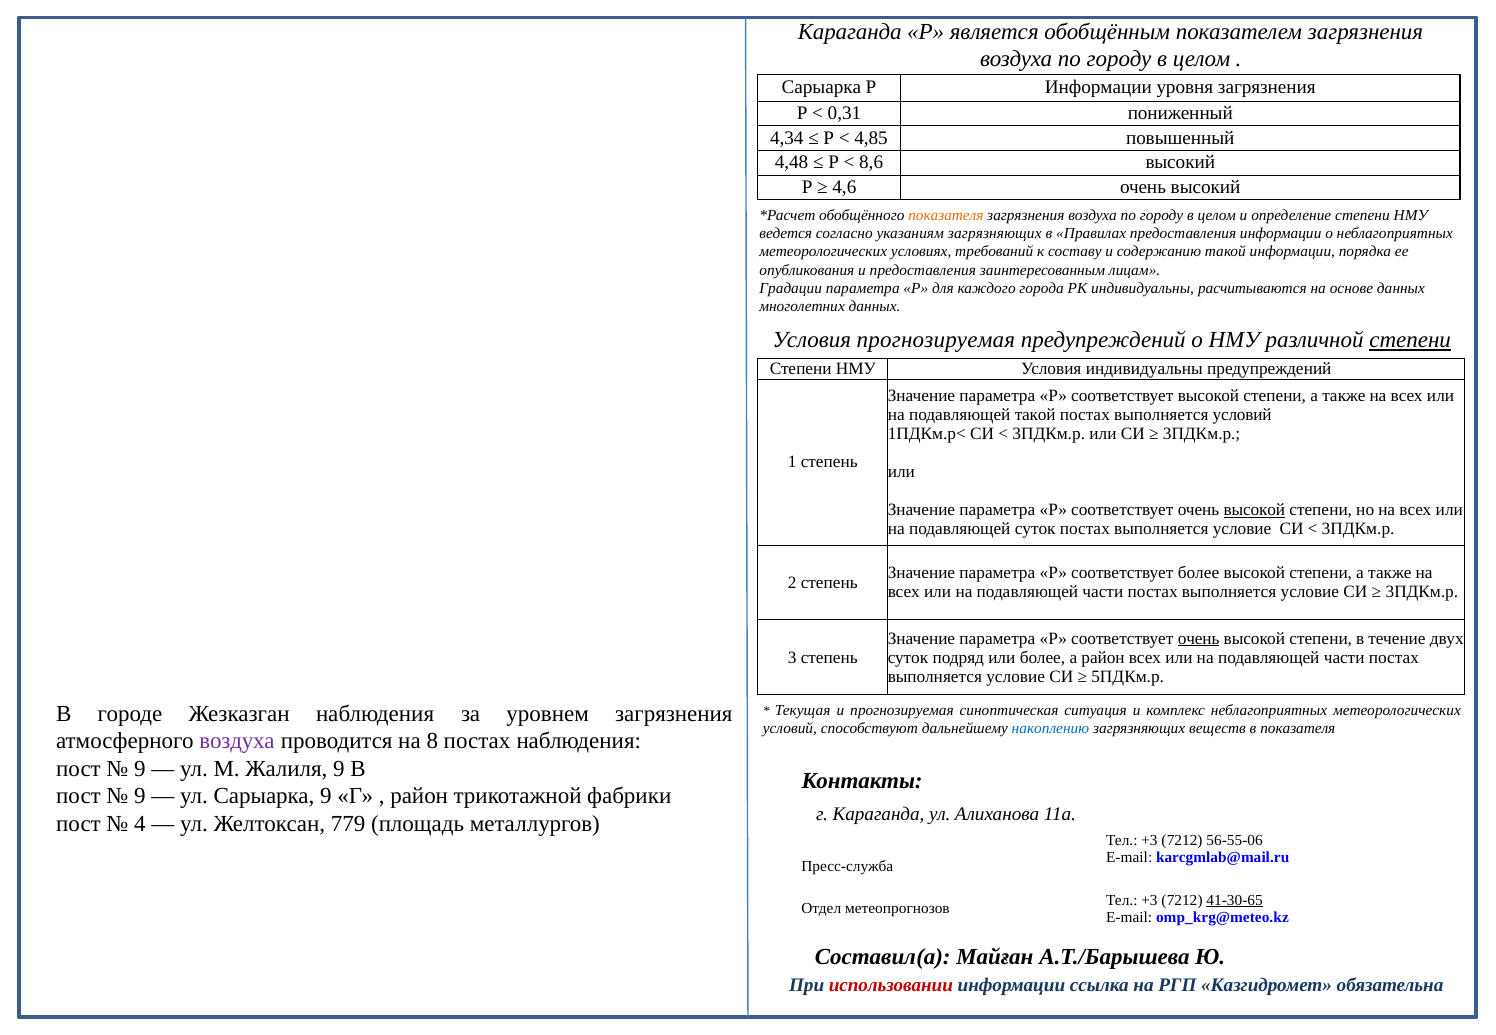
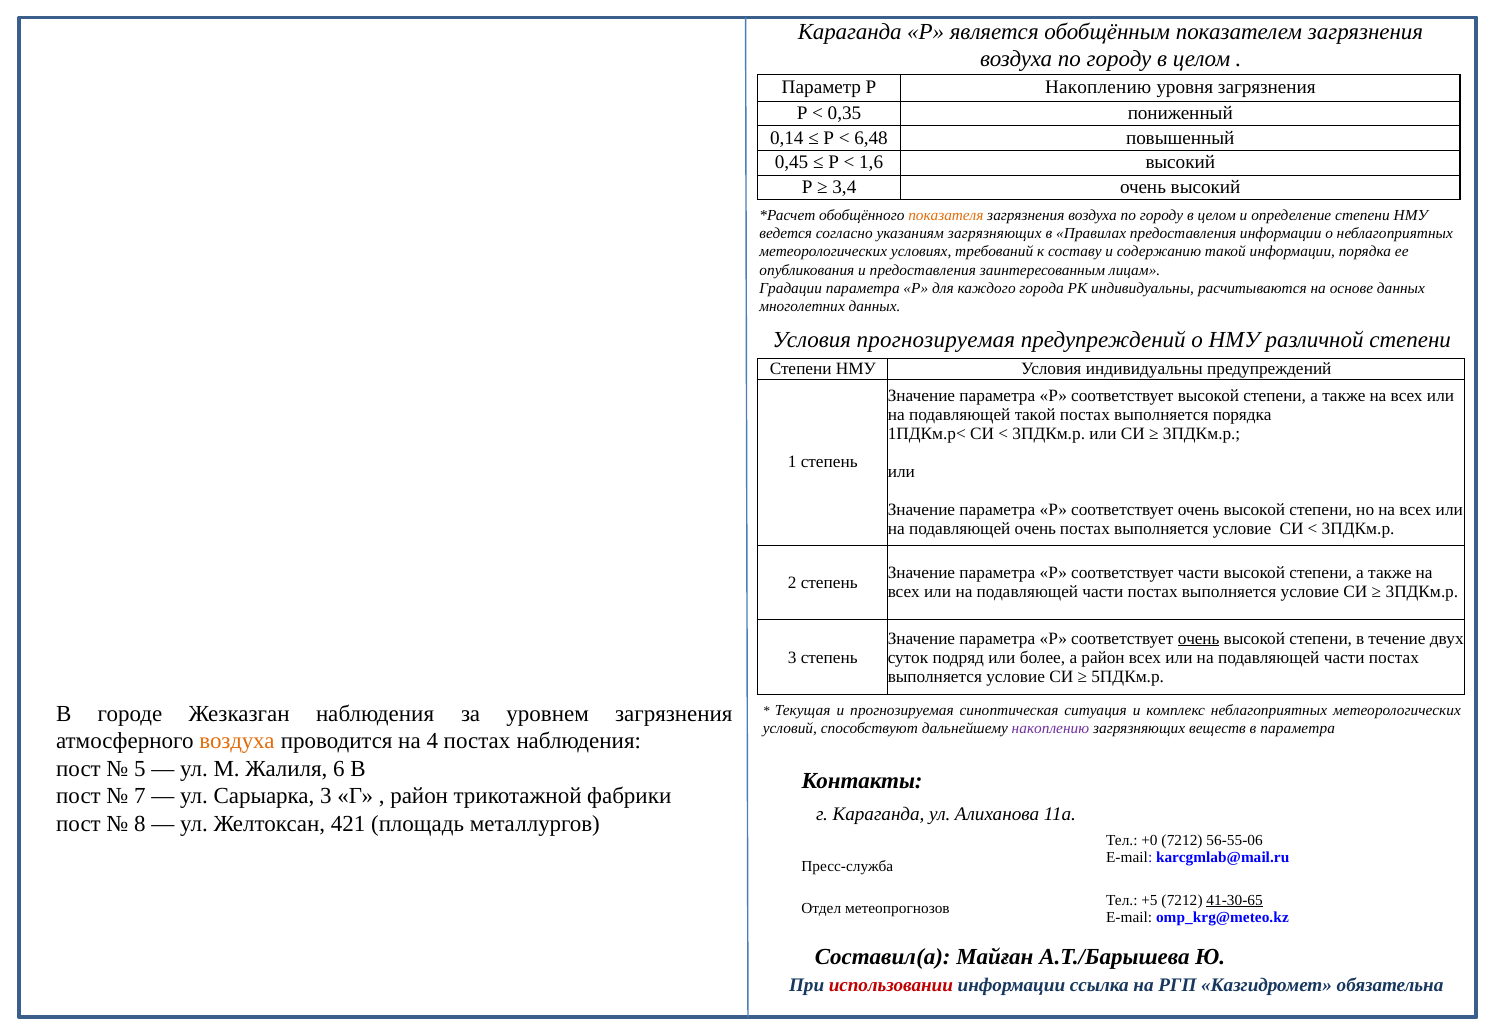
Сарыарка: Сарыарка -> Параметр (821, 87)
Р Информации: Информации -> Накоплению (1098, 87)
0,31: 0,31 -> 0,35 (844, 113)
4,34: 4,34 -> 0,14 (787, 138)
4,85: 4,85 -> 6,48 (871, 138)
4,48: 4,48 -> 0,45 (792, 163)
8,6: 8,6 -> 1,6 (871, 163)
4,6: 4,6 -> 3,4 (844, 187)
степени underline: present -> none (1410, 340)
выполняется условий: условий -> порядка (1242, 415)
высокой underline: present -> none (1254, 510)
подавляющей суток: суток -> очень (1035, 530)
соответствует более: более -> части (1198, 574)
накоплению colour: blue -> purple (1050, 729)
в показателя: показателя -> параметра (1298, 729)
воздуха colour: purple -> orange (237, 742)
8: 8 -> 4 (432, 742)
9: 9 -> 5 (140, 769)
Жалиля 9: 9 -> 6 (339, 769)
9: 9 -> 7 (140, 797)
Сарыарка 9: 9 -> 3 (326, 797)
4: 4 -> 8 (140, 824)
779: 779 -> 421 (348, 824)
+3: +3 -> +0 (1149, 841)
+3: +3 -> +5 (1149, 901)
